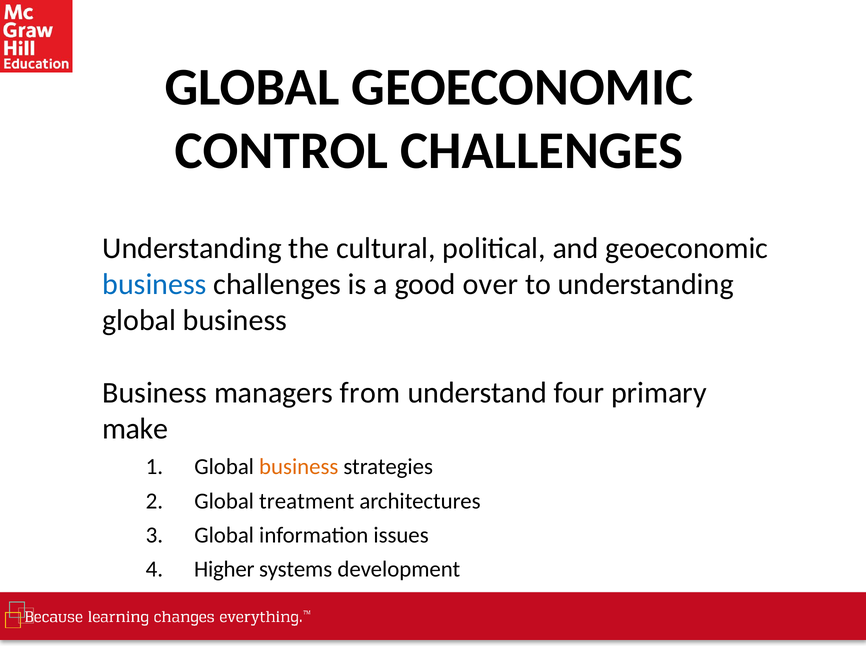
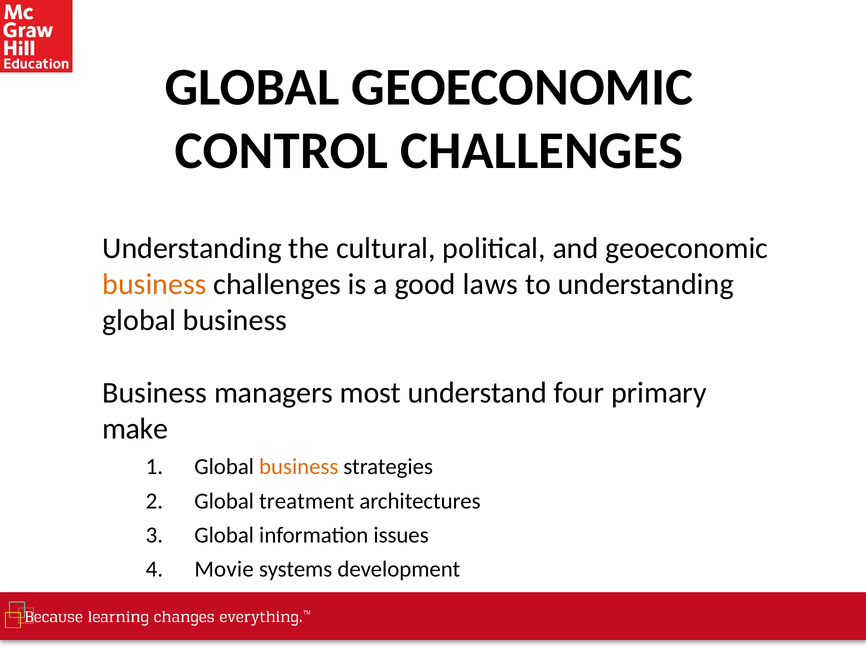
business colour: blue -> orange (154, 284)
over: over -> laws (490, 284)
from: from -> most (370, 392)
Higher: Higher -> Movie (224, 569)
